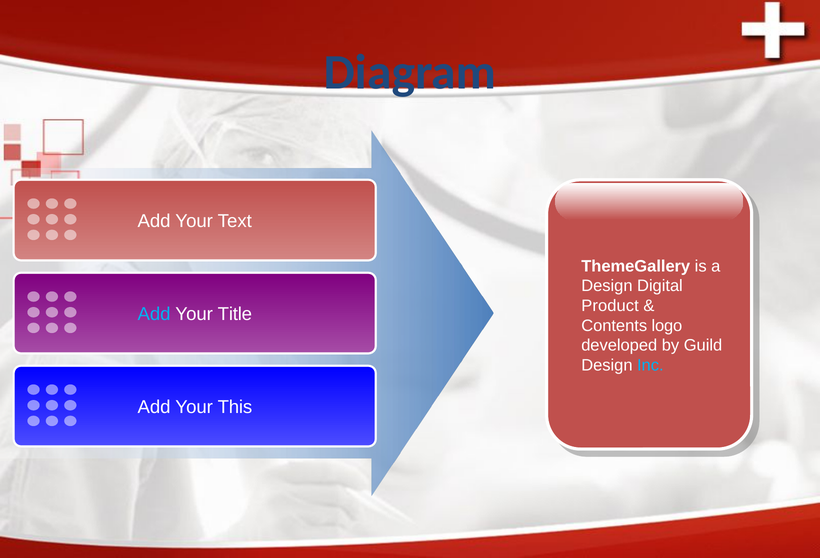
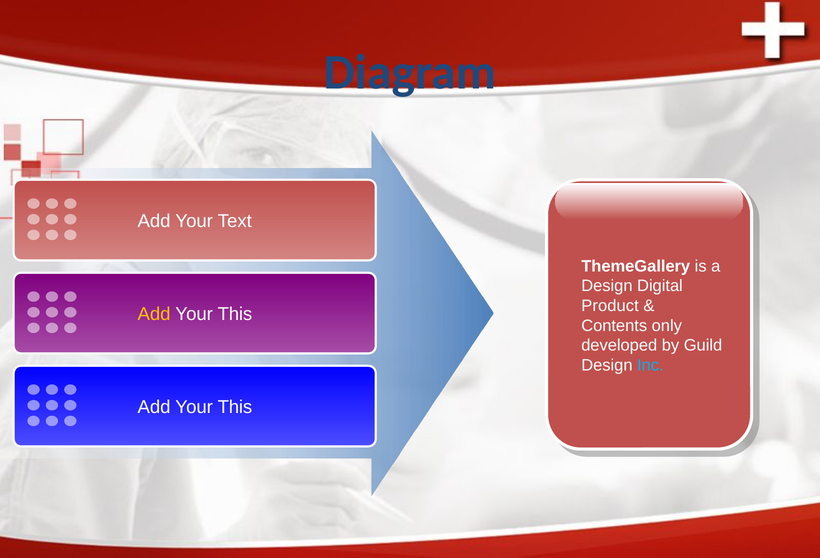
Add colour: light blue -> yellow (154, 314)
Title: Title -> This (235, 314)
logo: logo -> only (667, 326)
